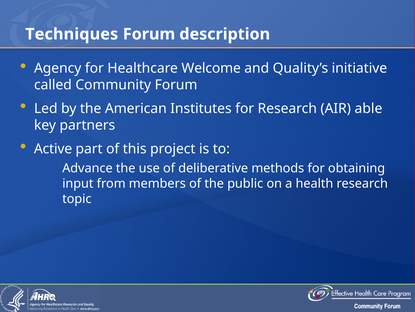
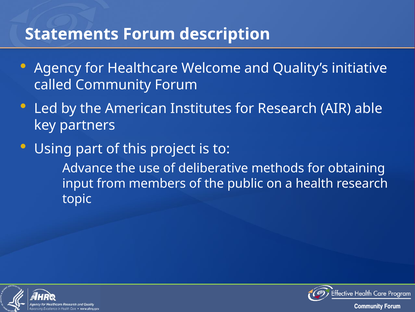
Techniques: Techniques -> Statements (72, 34)
Active: Active -> Using (53, 148)
